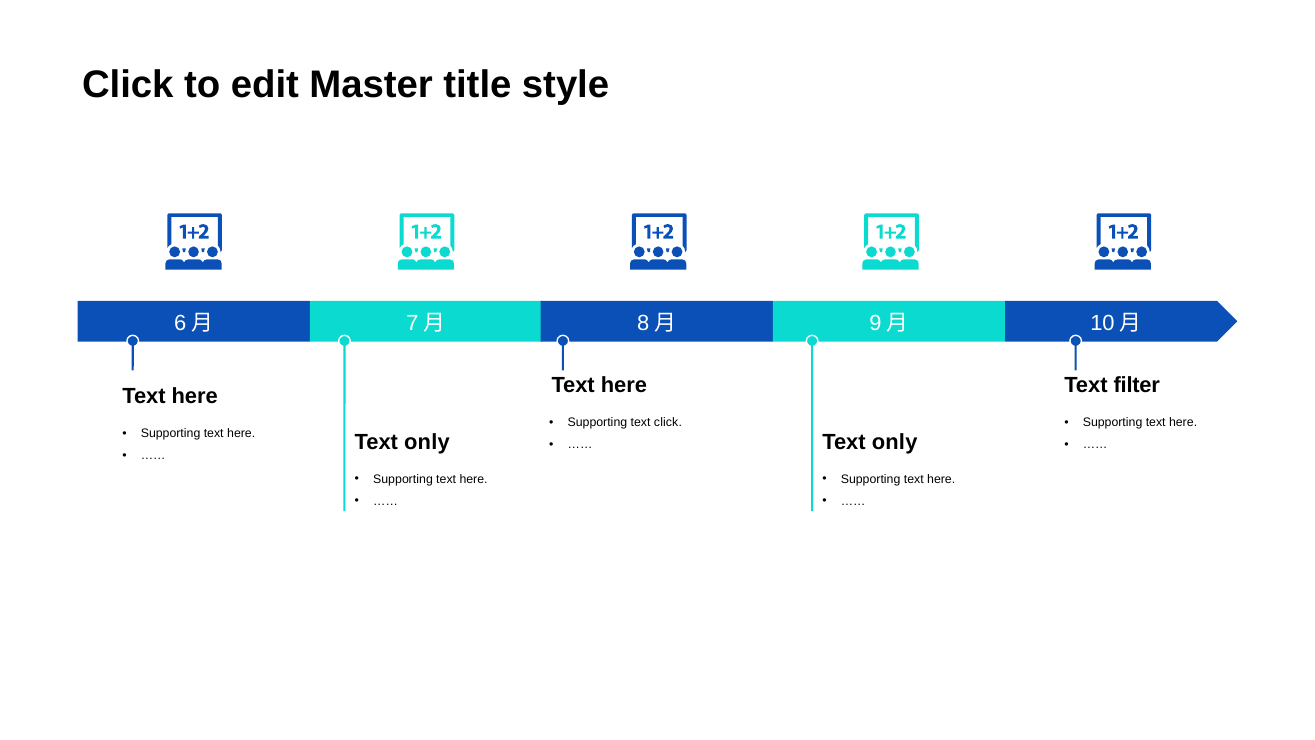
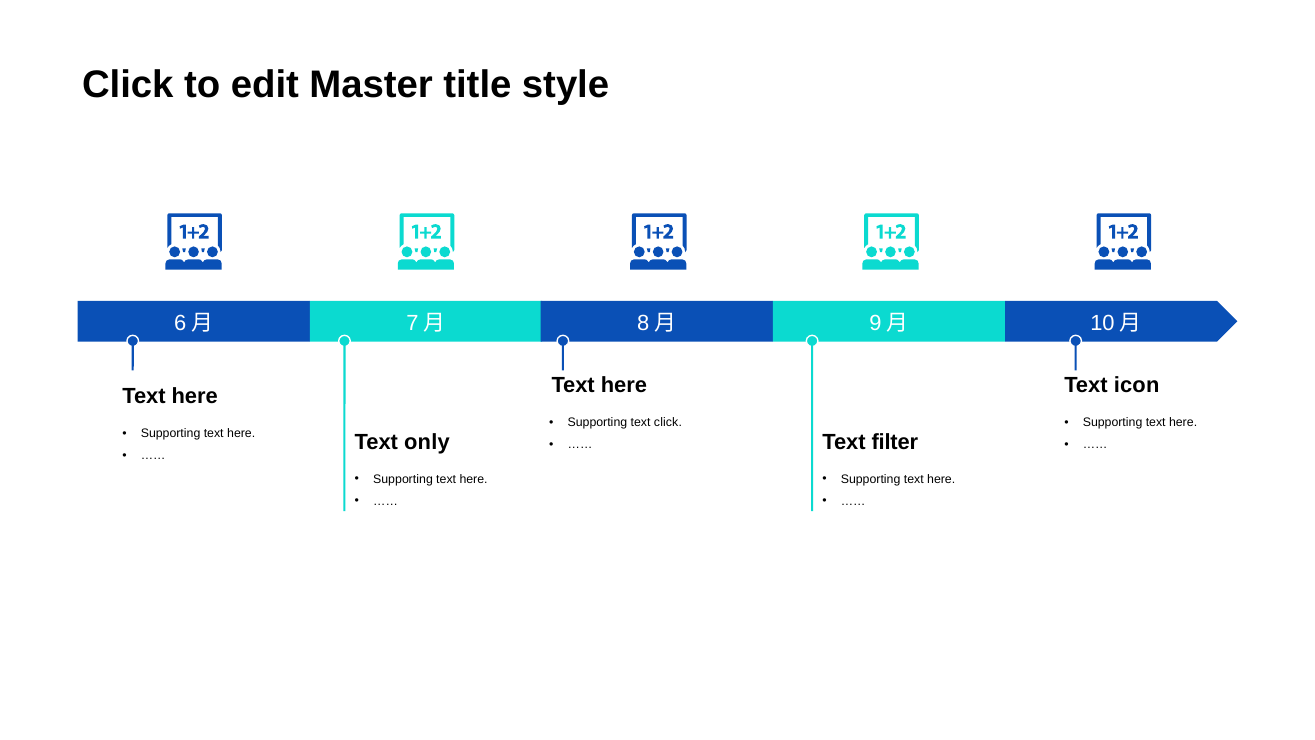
filter: filter -> icon (1137, 385)
only: only -> filter (895, 442)
